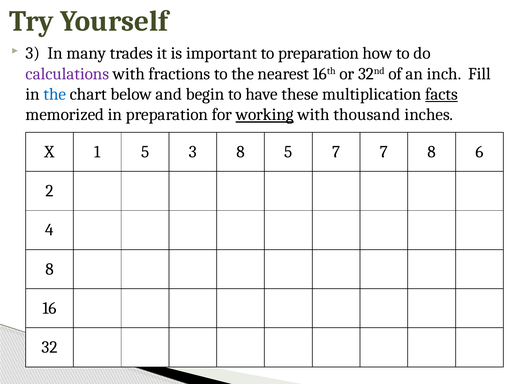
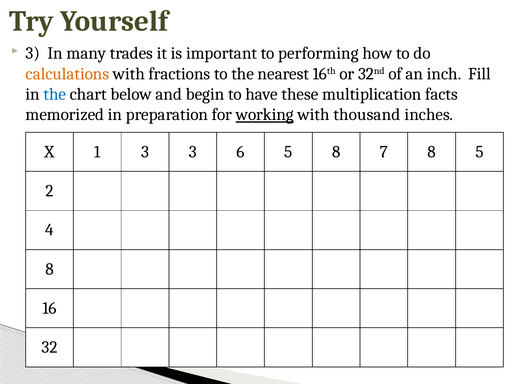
to preparation: preparation -> performing (318, 53)
calculations colour: purple -> orange (67, 74)
facts underline: present -> none (442, 94)
1 5: 5 -> 3 (145, 152)
3 8: 8 -> 6 (241, 152)
5 7: 7 -> 8 (336, 152)
8 6: 6 -> 5 (479, 152)
